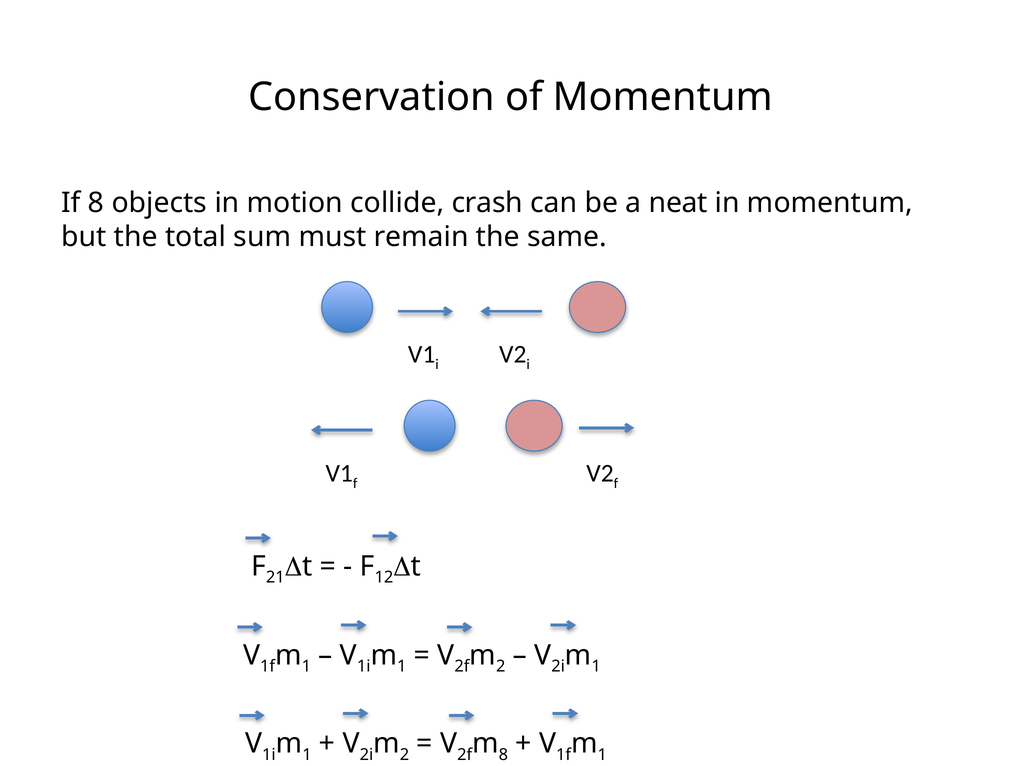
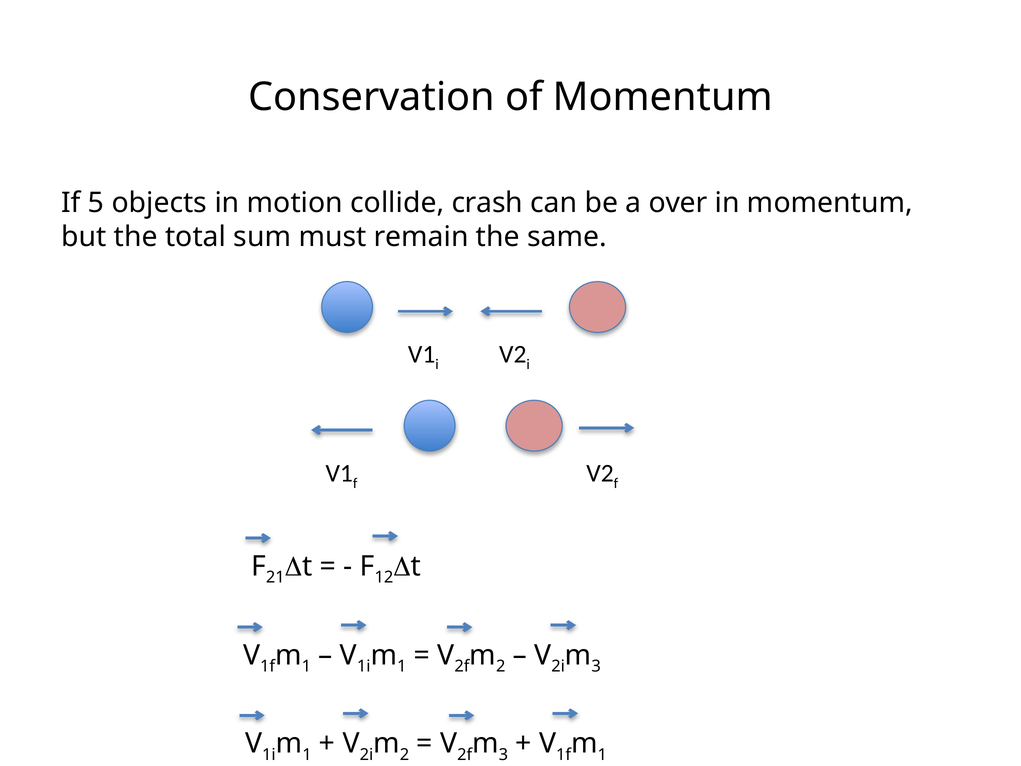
If 8: 8 -> 5 (96, 203)
neat: neat -> over (678, 203)
1: 1 -> 3 (596, 666)
8: 8 -> 3 (503, 754)
